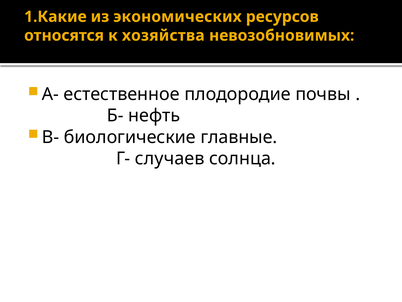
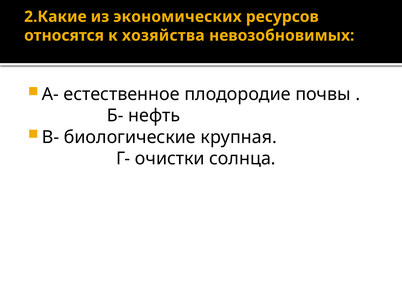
1.Какие: 1.Какие -> 2.Какие (55, 17)
главные: главные -> крупная (239, 137)
случаев: случаев -> очистки (170, 158)
